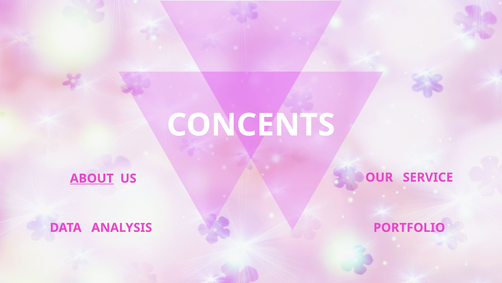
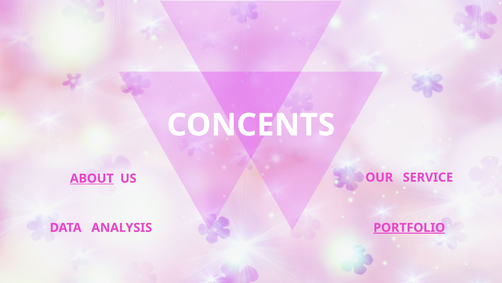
PORTFOLIO underline: none -> present (409, 227)
